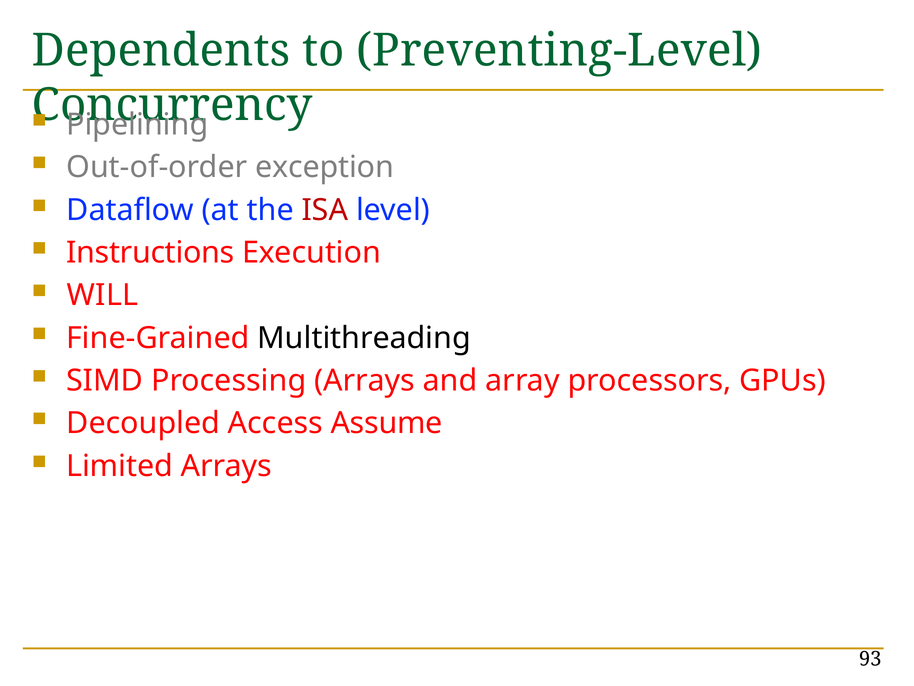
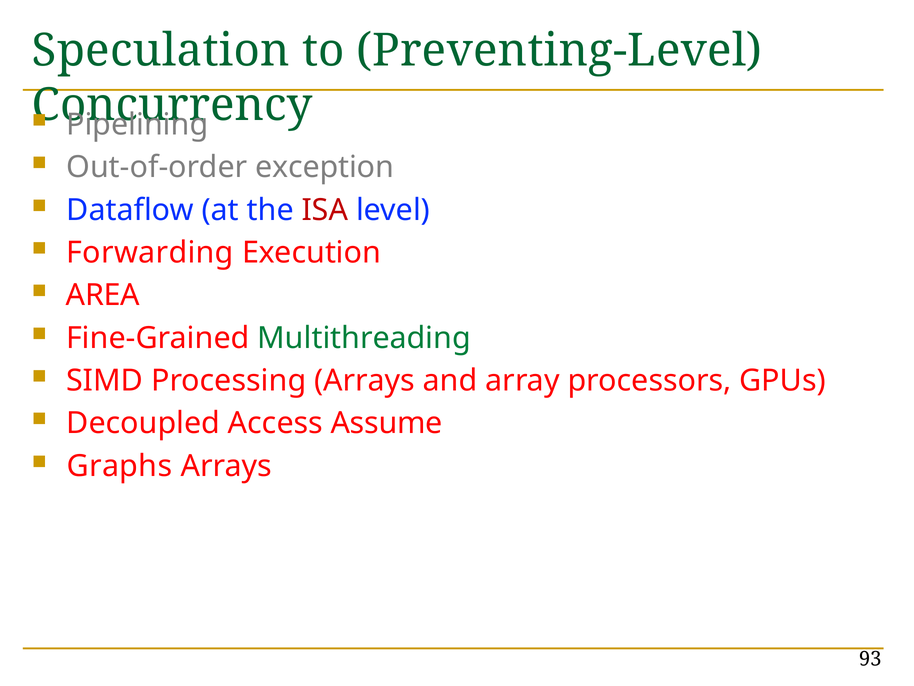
Dependents: Dependents -> Speculation (161, 50)
Instructions: Instructions -> Forwarding (150, 253)
WILL: WILL -> AREA (103, 295)
Multithreading colour: black -> green (364, 338)
Limited: Limited -> Graphs (119, 466)
